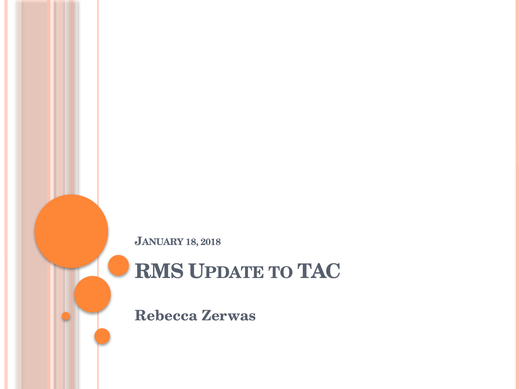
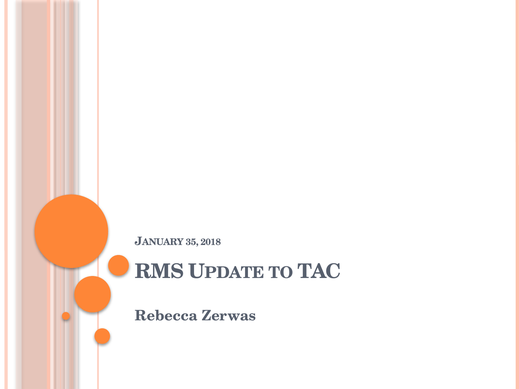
18: 18 -> 35 (192, 242)
